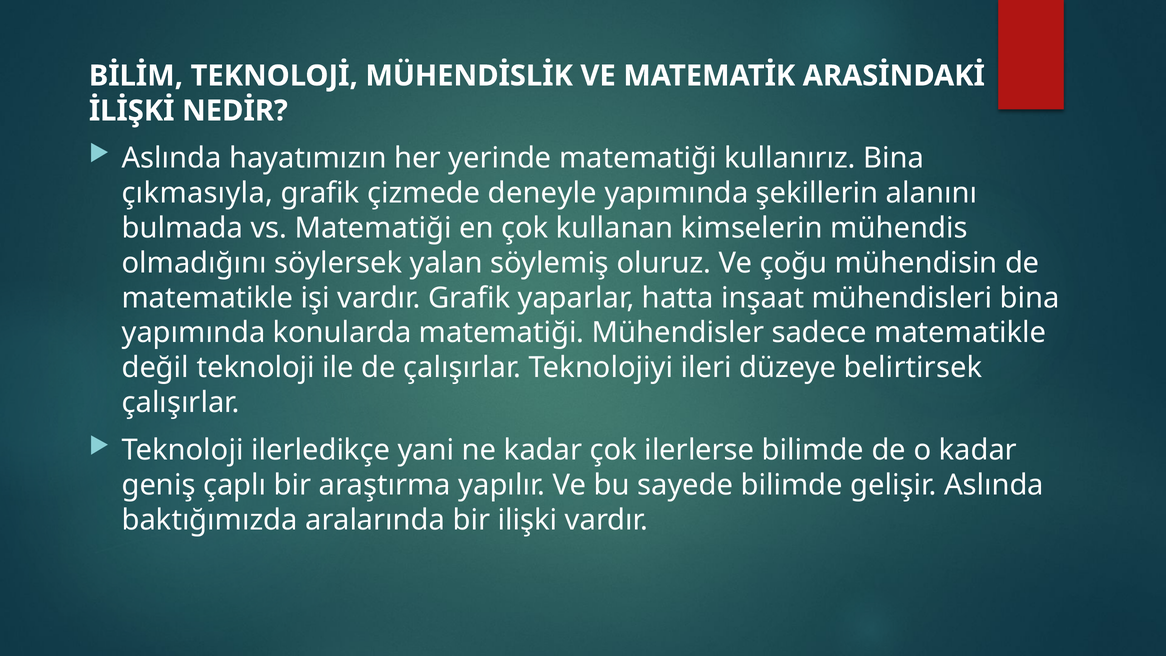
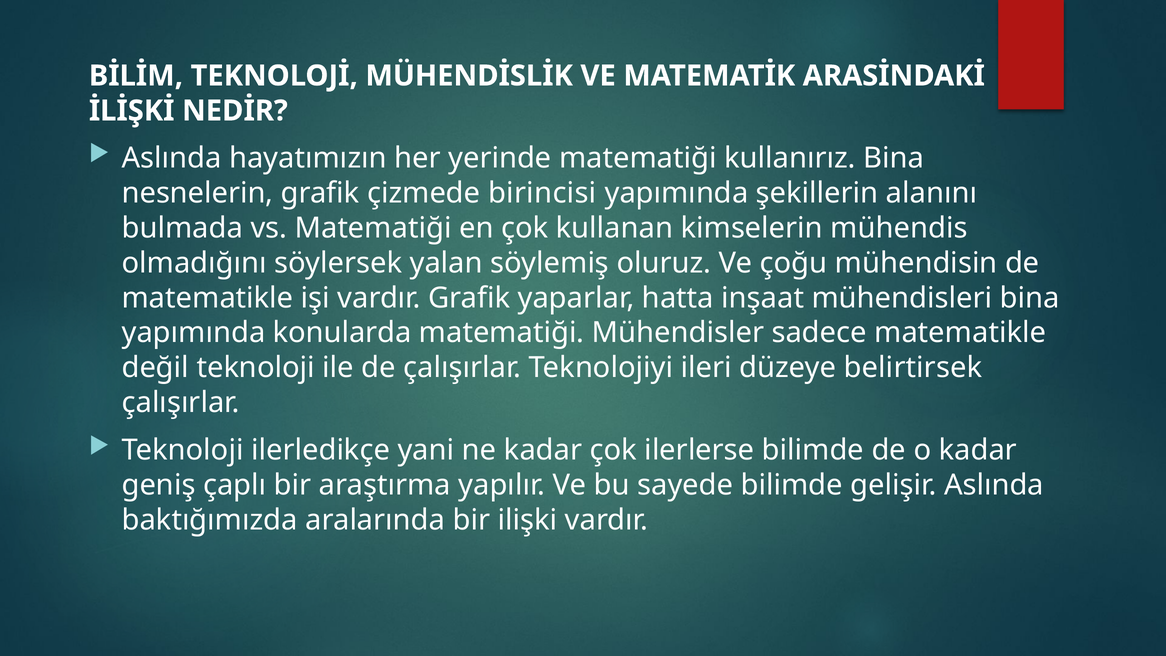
çıkmasıyla: çıkmasıyla -> nesnelerin (197, 193)
deneyle: deneyle -> birincisi (542, 193)
